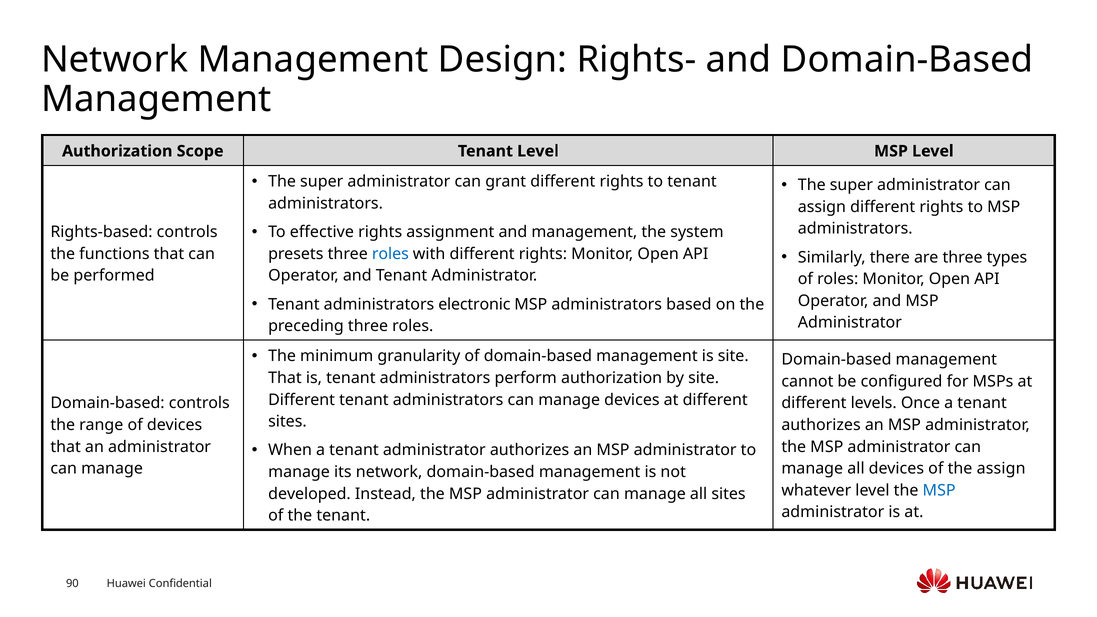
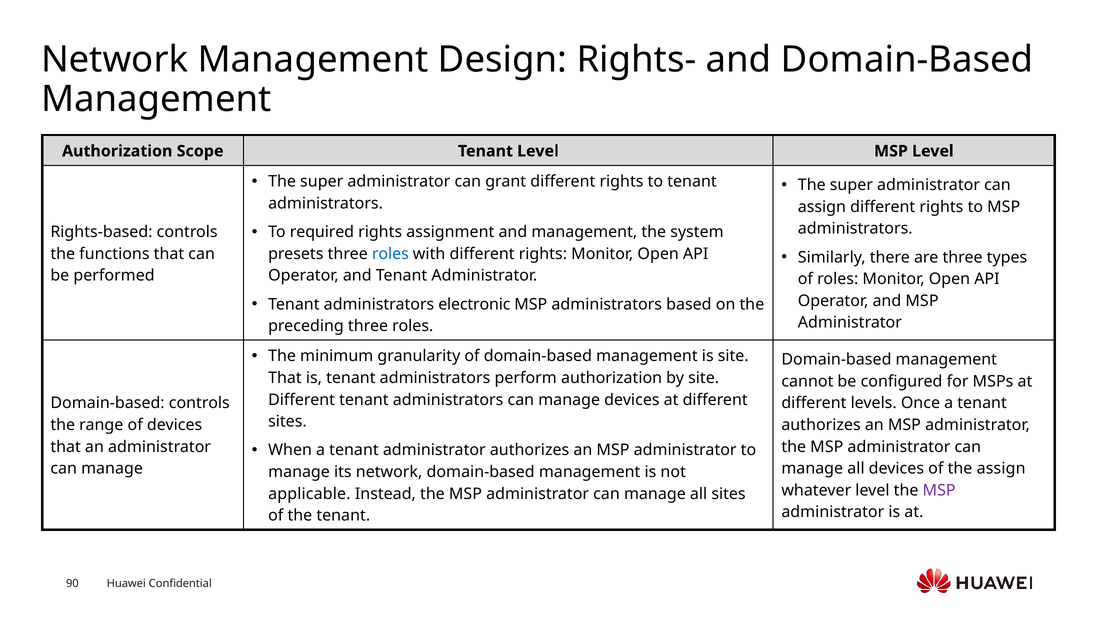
effective: effective -> required (322, 232)
MSP colour: blue -> purple (939, 490)
developed: developed -> applicable (309, 494)
